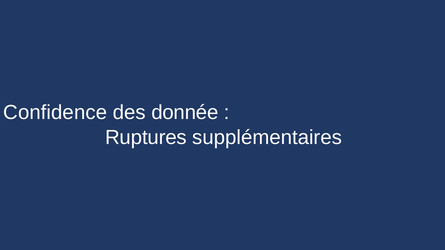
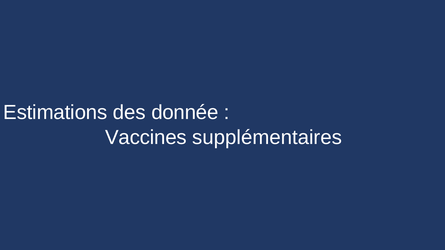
Confidence: Confidence -> Estimations (55, 113)
Ruptures: Ruptures -> Vaccines (146, 137)
